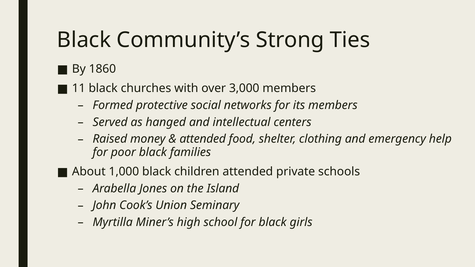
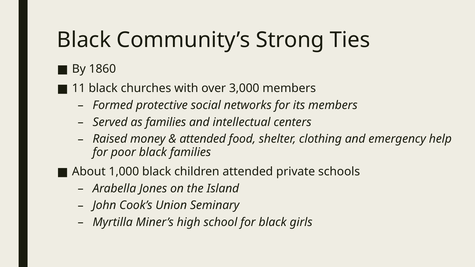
as hanged: hanged -> families (166, 122)
